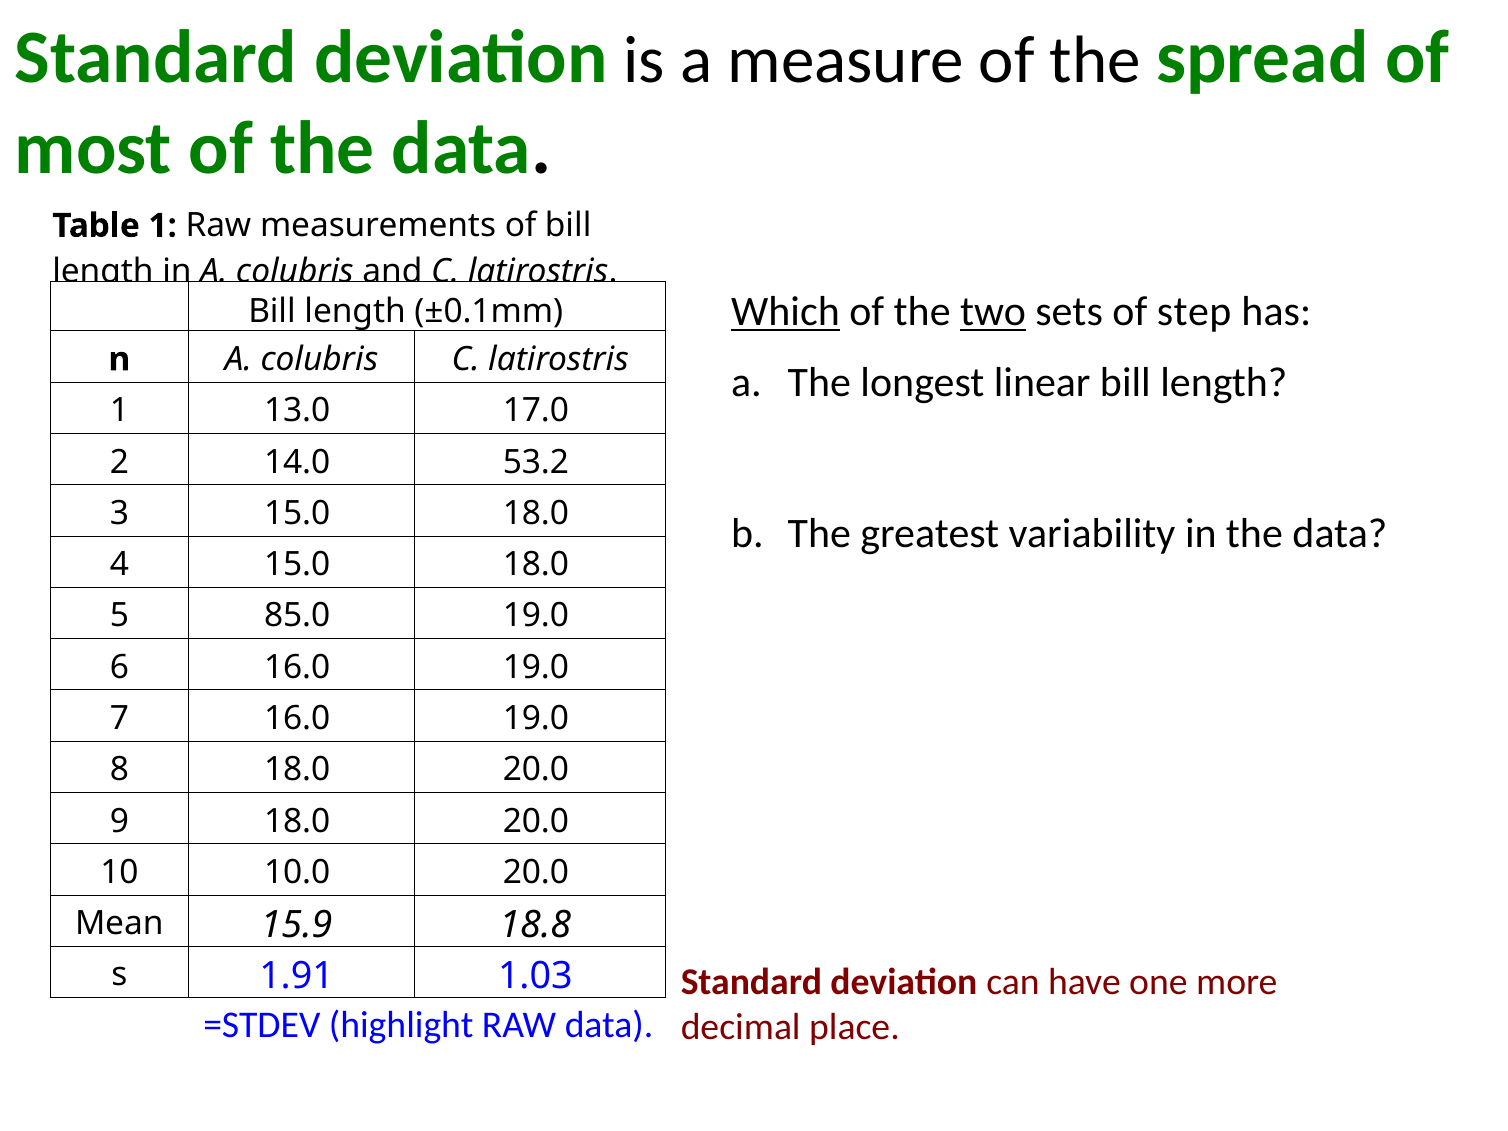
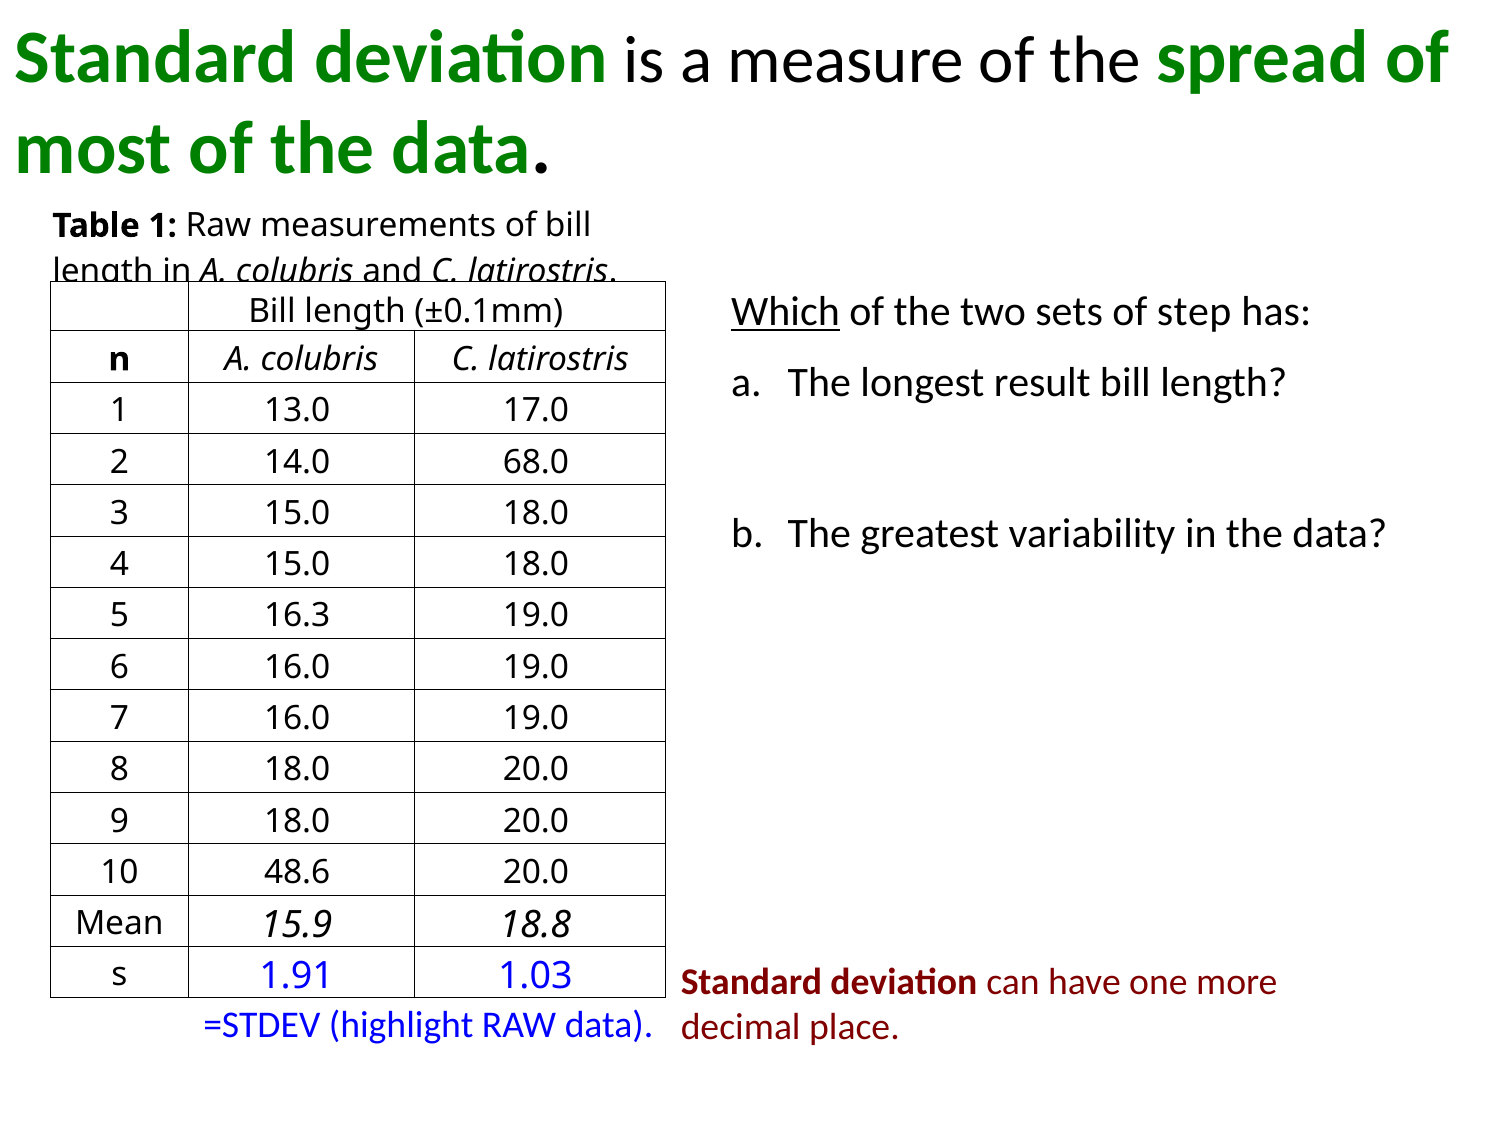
two underline: present -> none (993, 312)
linear: linear -> result (1042, 382)
53.2: 53.2 -> 68.0 (536, 462)
85.0: 85.0 -> 16.3 (297, 616)
10.0: 10.0 -> 48.6 (297, 872)
